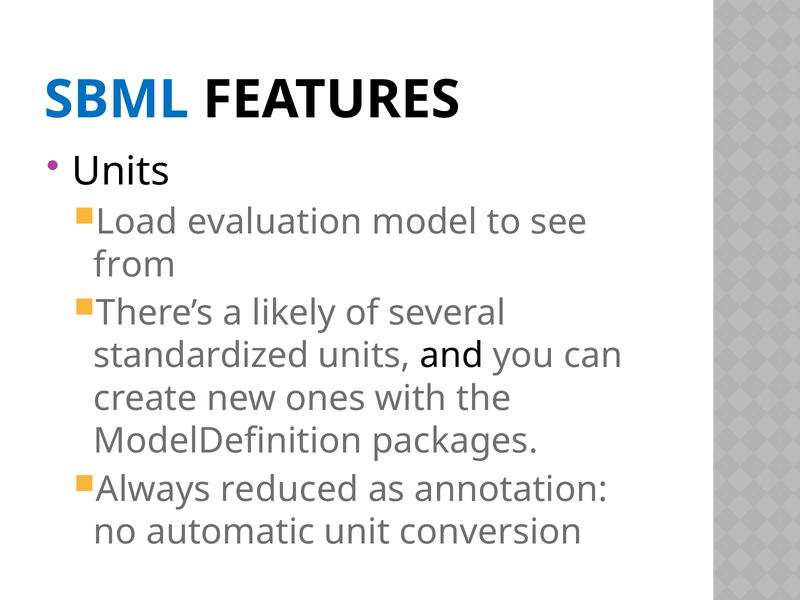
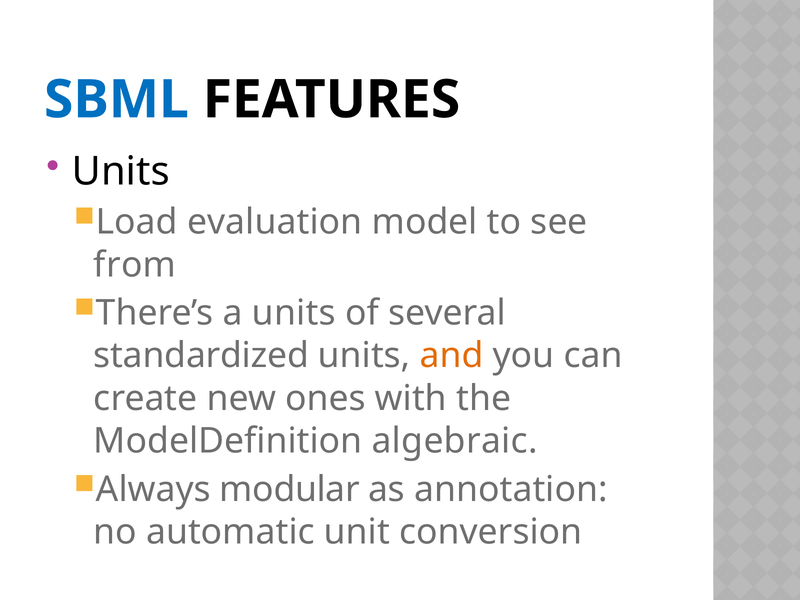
a likely: likely -> units (294, 313)
and colour: black -> orange (452, 356)
packages: packages -> algebraic (455, 441)
reduced: reduced -> modular (290, 489)
